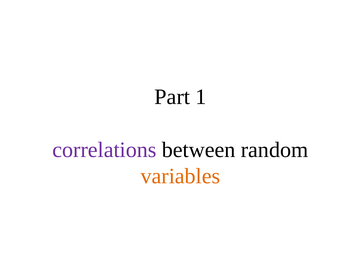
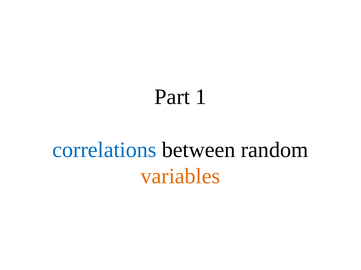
correlations colour: purple -> blue (104, 150)
